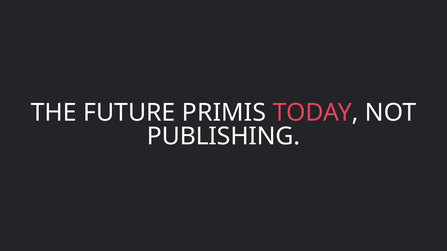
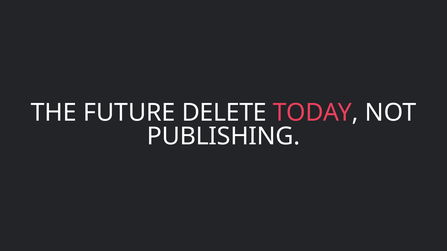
PRIMIS: PRIMIS -> DELETE (224, 113)
